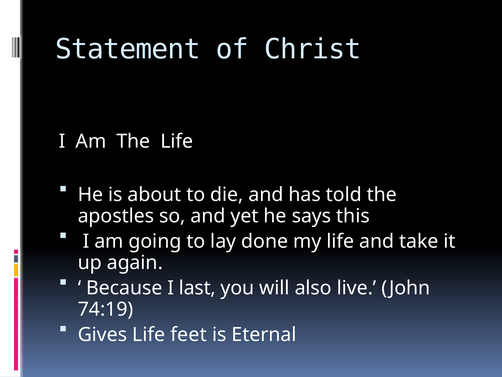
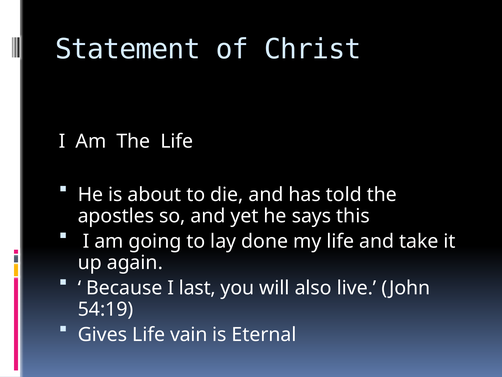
74:19: 74:19 -> 54:19 (106, 309)
feet: feet -> vain (189, 334)
